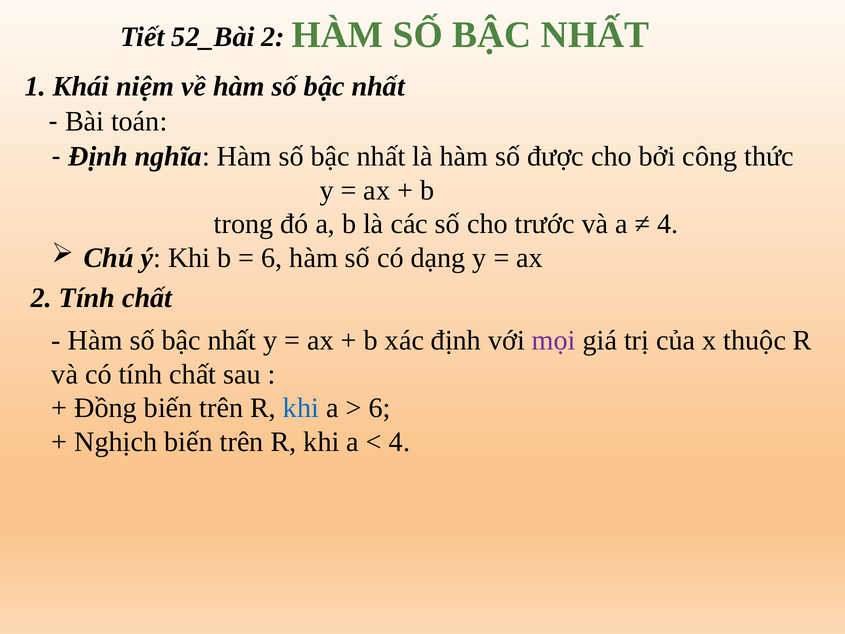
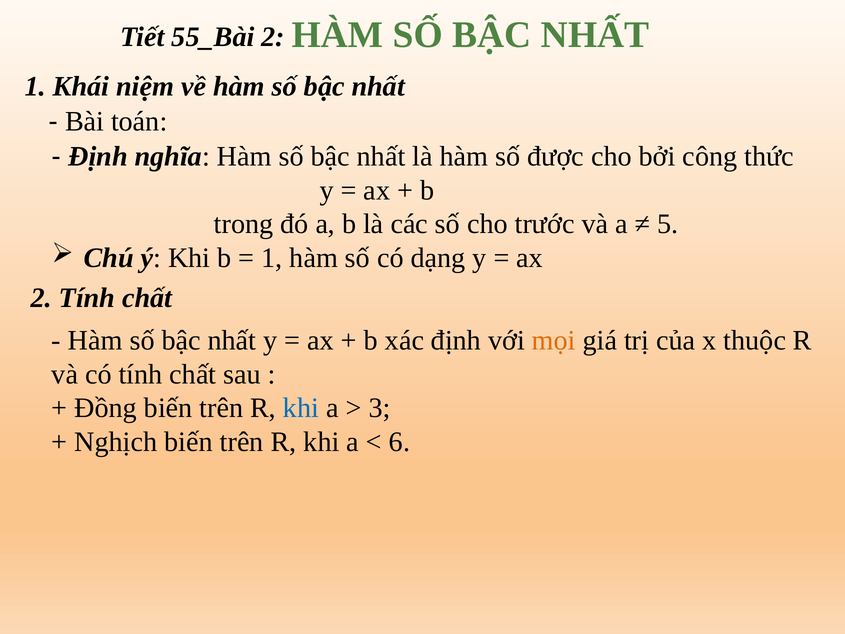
52_Bài: 52_Bài -> 55_Bài (213, 37)
4: 4 -> 5 (668, 224)
6: 6 -> 1 (272, 258)
mọi colour: purple -> orange (554, 340)
6: 6 -> 3 (379, 408)
4: 4 -> 6 (399, 442)
